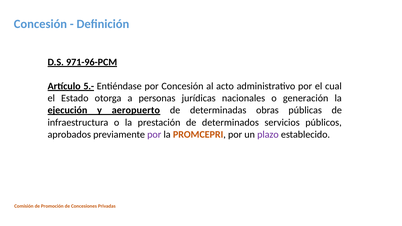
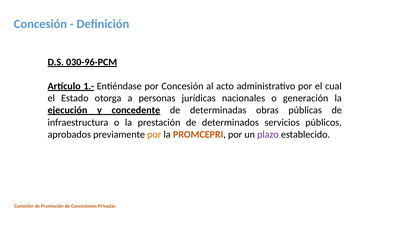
971-96-PCM: 971-96-PCM -> 030-96-PCM (92, 62)
5.-: 5.- -> 1.- (89, 86)
aeropuerto: aeropuerto -> concedente (136, 110)
por colour: purple -> orange (154, 134)
